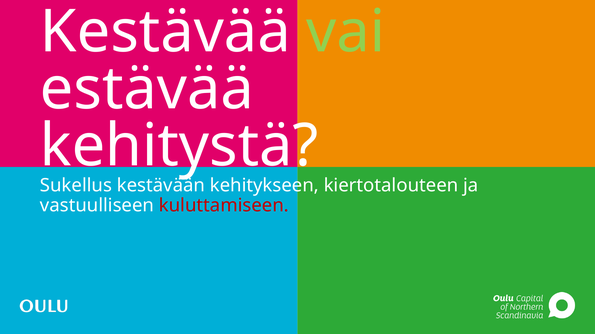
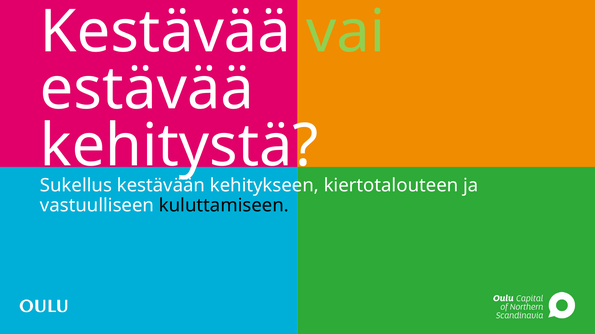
kuluttamiseen colour: red -> black (224, 206)
